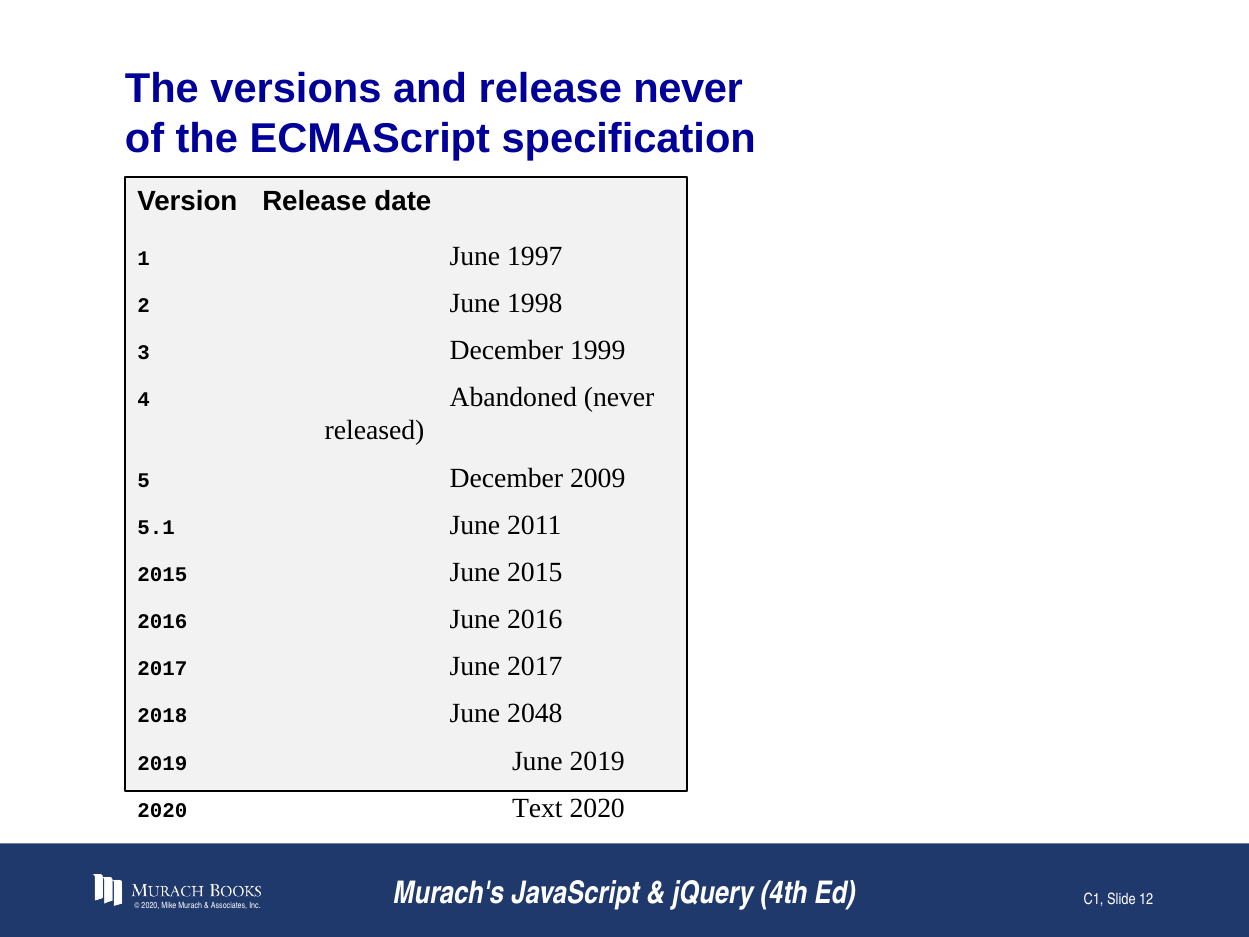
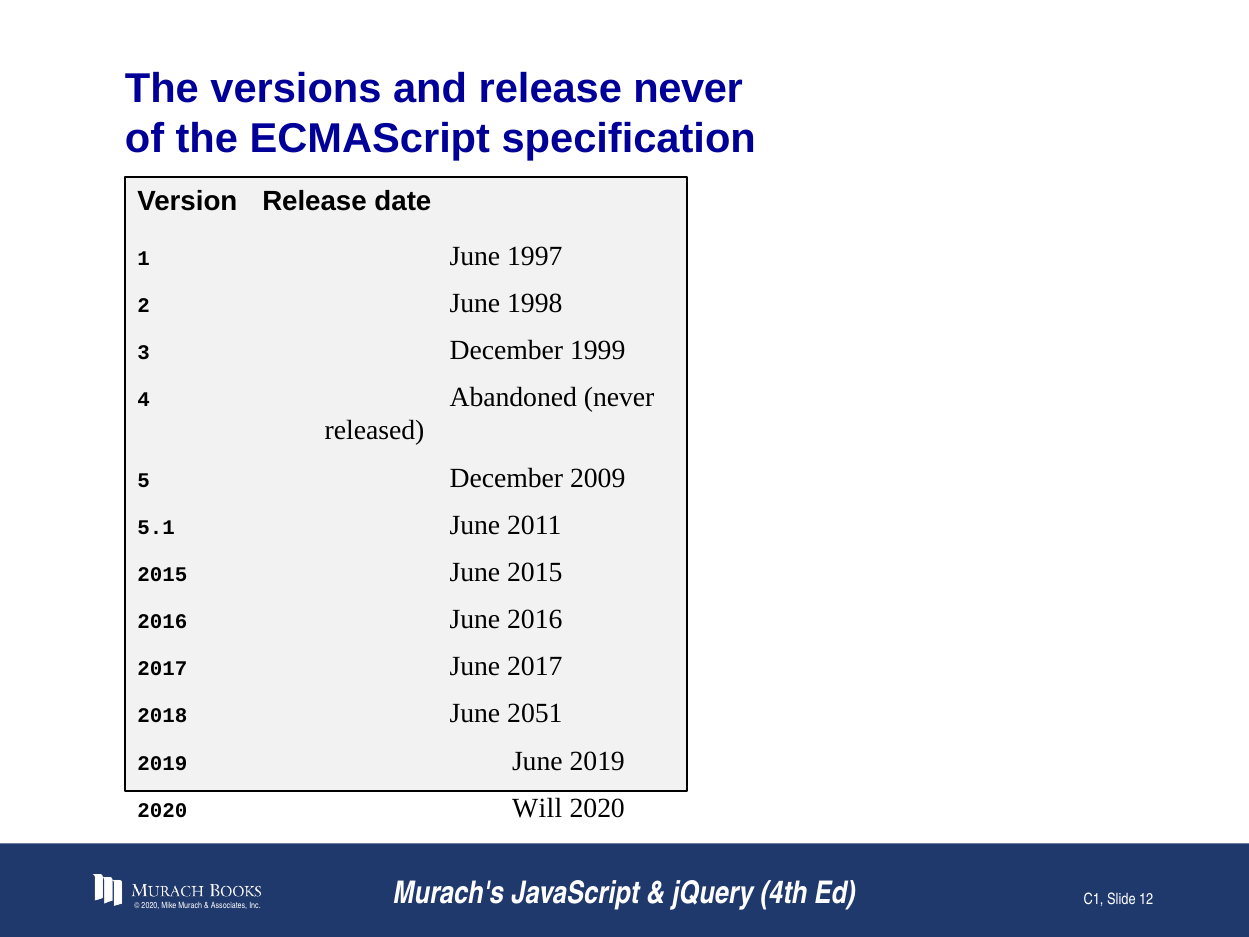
2048: 2048 -> 2051 (535, 714)
Text: Text -> Will (537, 808)
